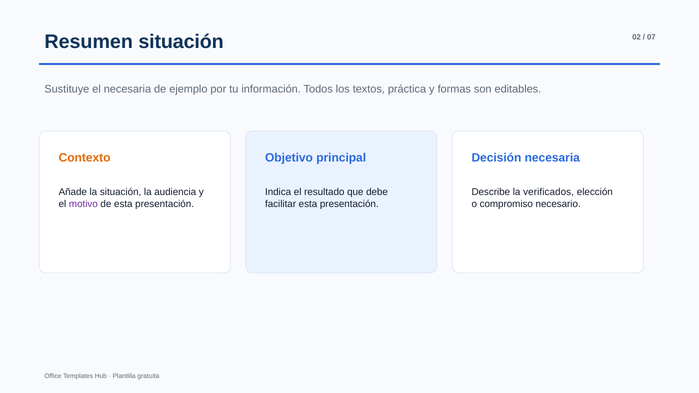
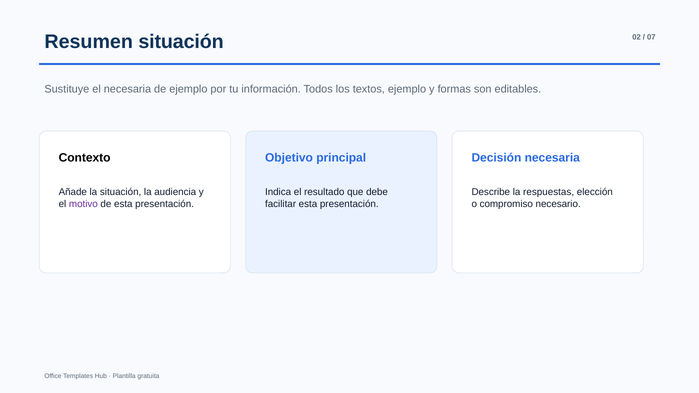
textos práctica: práctica -> ejemplo (407, 89)
Contexto colour: orange -> black (85, 158)
verificados: verificados -> respuestas (549, 192)
